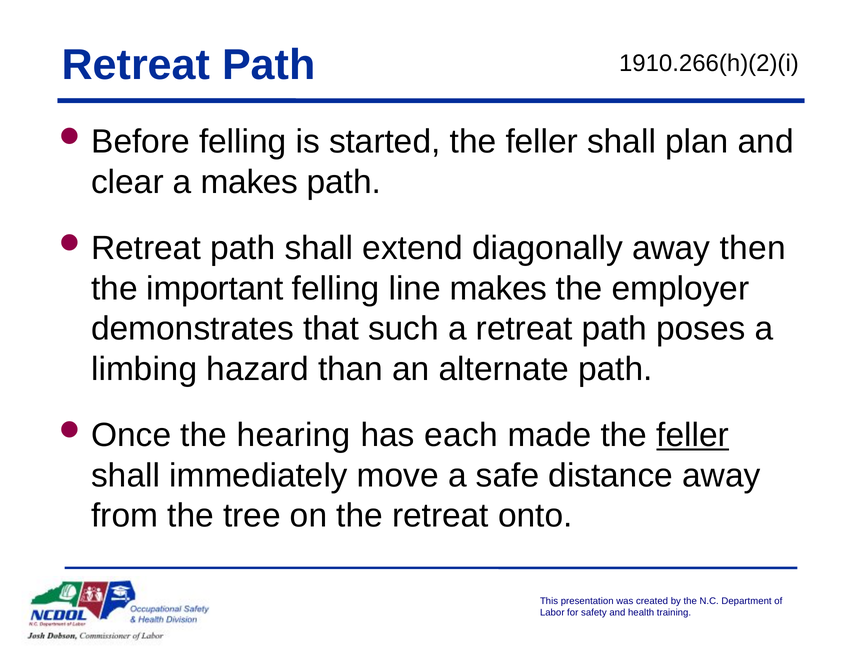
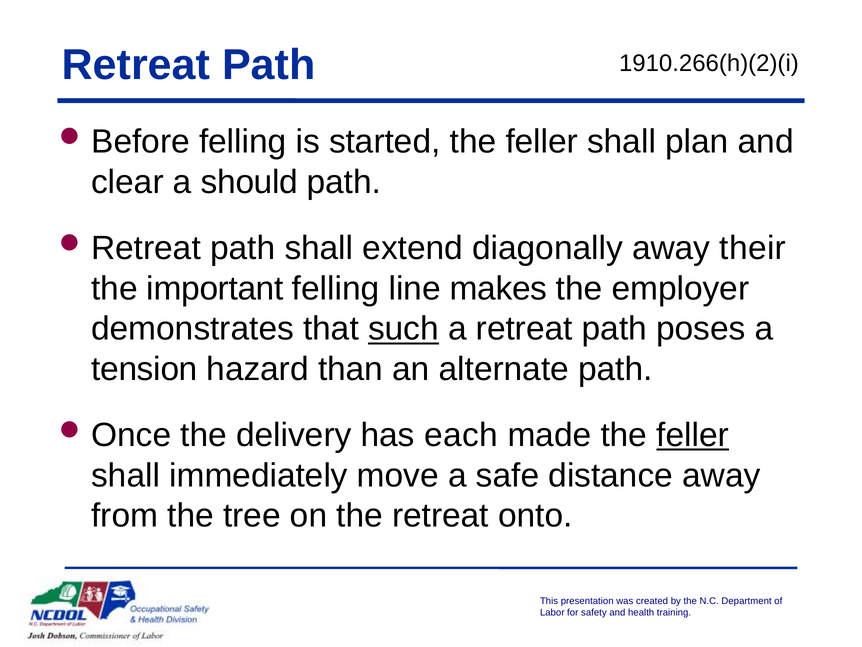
a makes: makes -> should (249, 182)
then: then -> their (753, 248)
such underline: none -> present (403, 329)
limbing: limbing -> tension (144, 369)
hearing: hearing -> delivery (294, 435)
